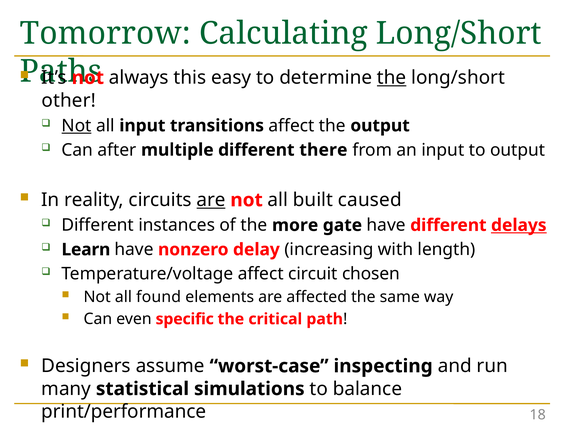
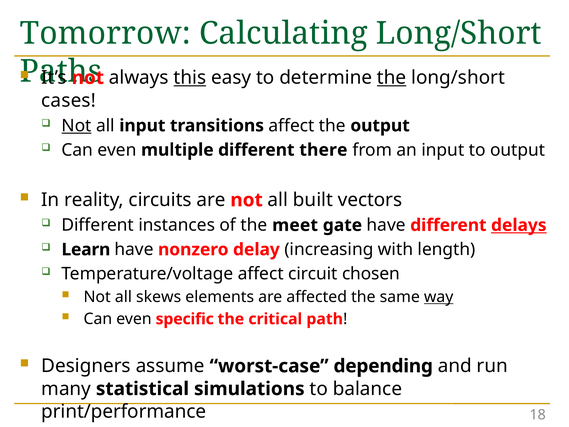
this underline: none -> present (190, 78)
other: other -> cases (69, 100)
after: after -> even (117, 150)
are underline: present -> none (211, 200)
caused: caused -> vectors (370, 200)
more: more -> meet (295, 225)
found: found -> skews (159, 297)
way underline: none -> present (439, 297)
inspecting: inspecting -> depending (383, 366)
